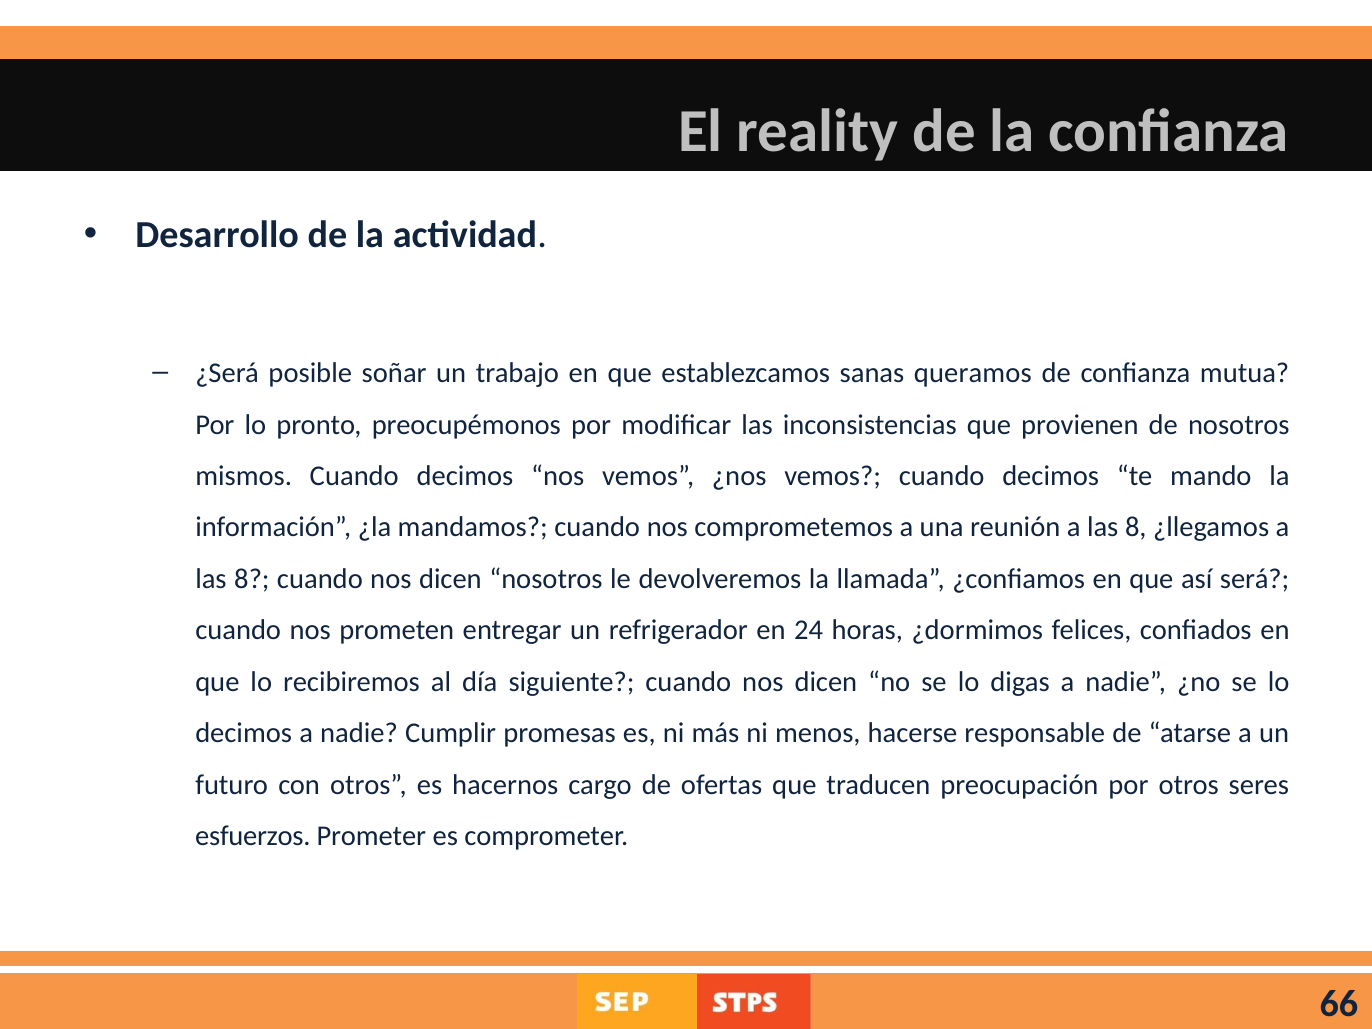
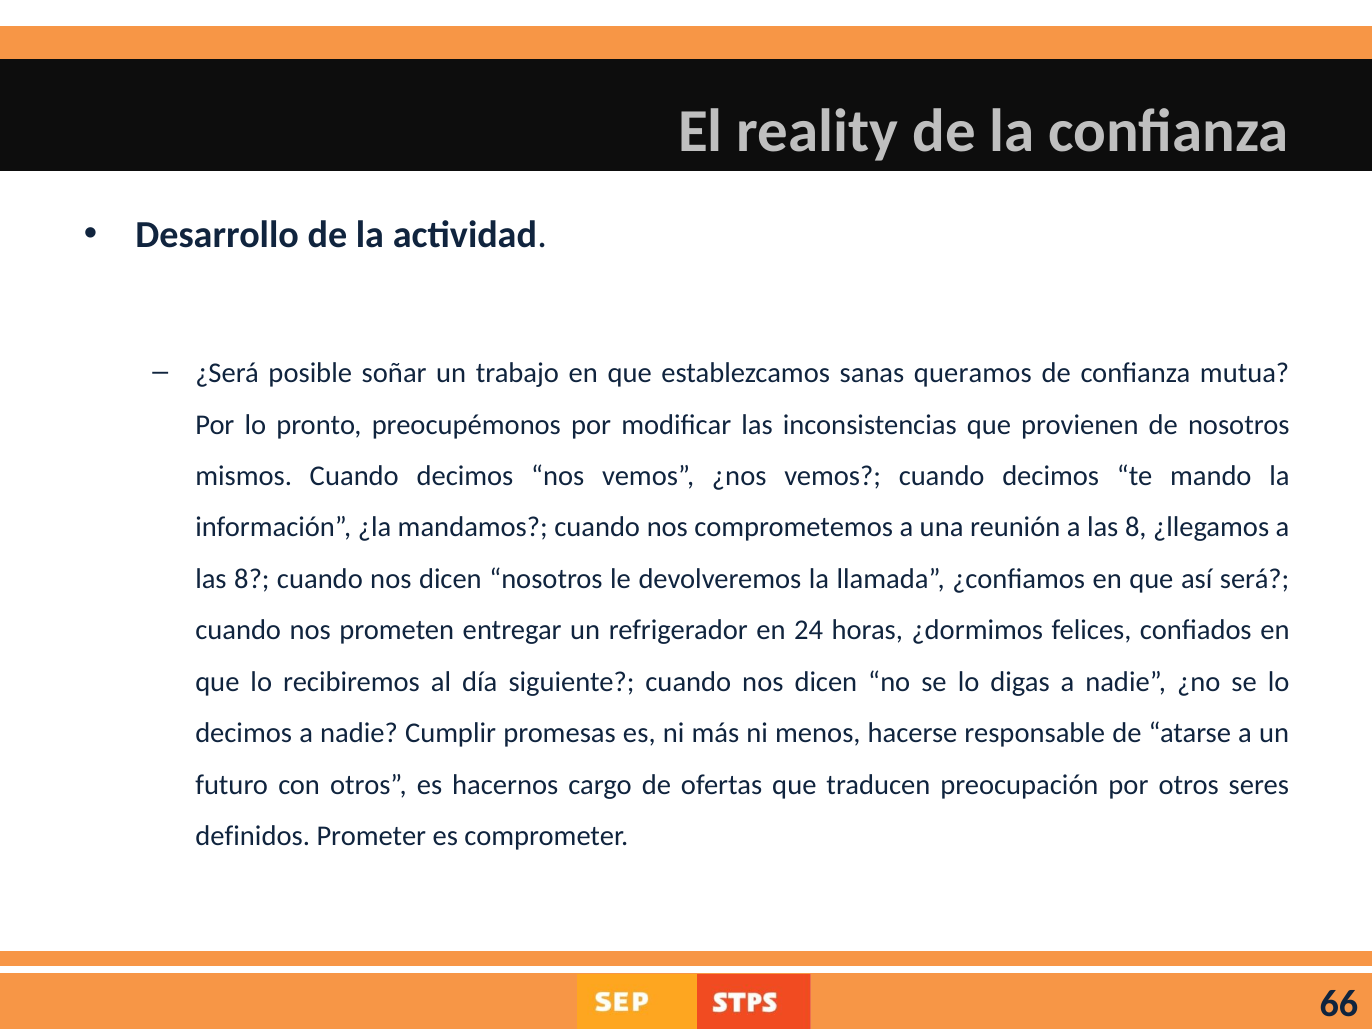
esfuerzos: esfuerzos -> definidos (253, 836)
